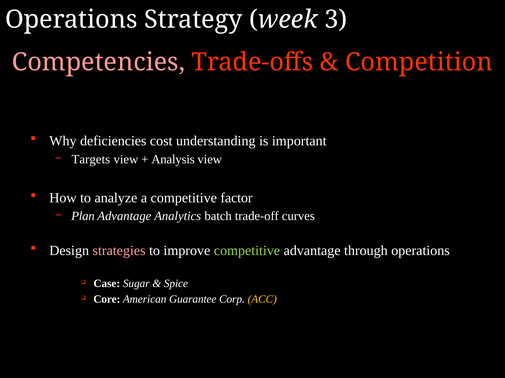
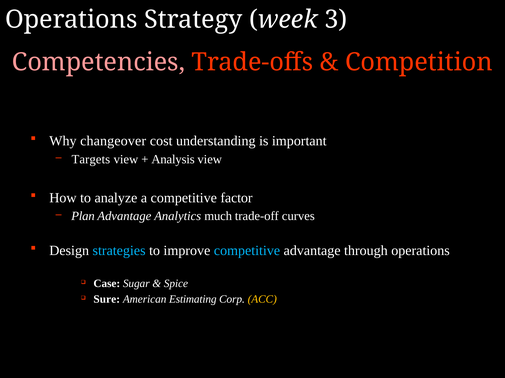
deficiencies: deficiencies -> changeover (113, 141)
batch: batch -> much (218, 217)
strategies colour: pink -> light blue (119, 251)
competitive colour: light green -> light blue (247, 251)
Core: Core -> Sure (107, 300)
Guarantee: Guarantee -> Estimating (193, 300)
